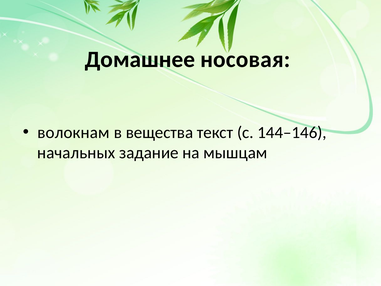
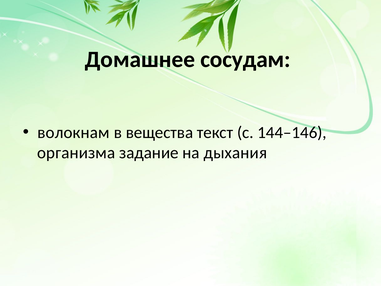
носовая: носовая -> сосудам (245, 59)
начальных: начальных -> организма (76, 153)
мышцам: мышцам -> дыхания (235, 153)
